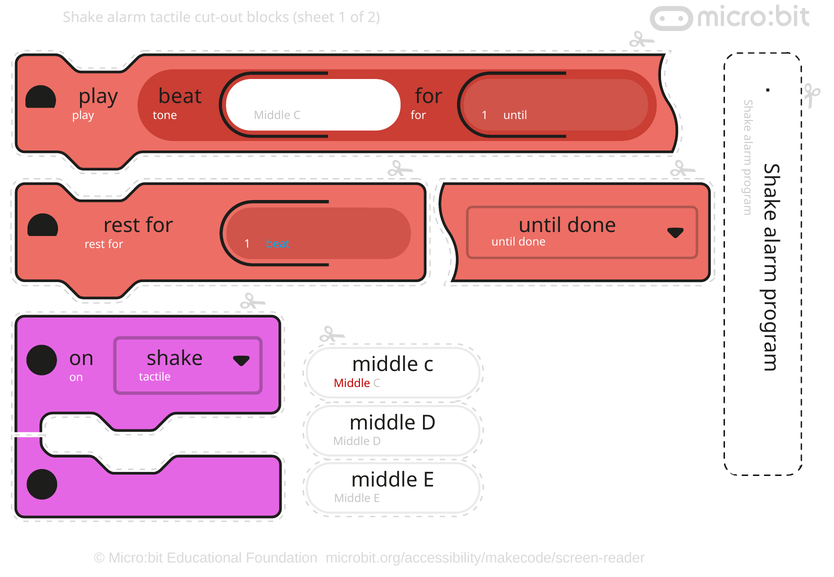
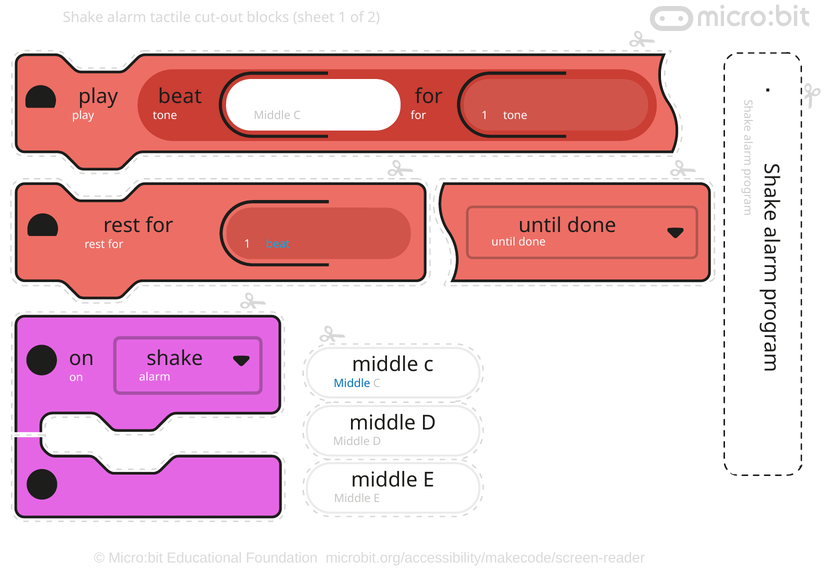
1 until: until -> tone (515, 116)
tactile: tactile -> alarm (155, 377)
Middle colour: red -> blue (352, 384)
